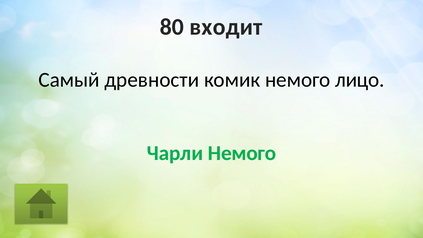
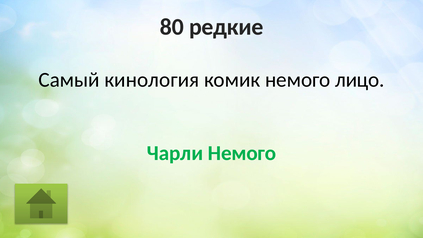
входит: входит -> редкие (226, 27)
древности: древности -> кинология (152, 80)
